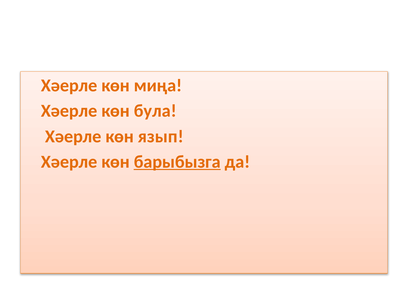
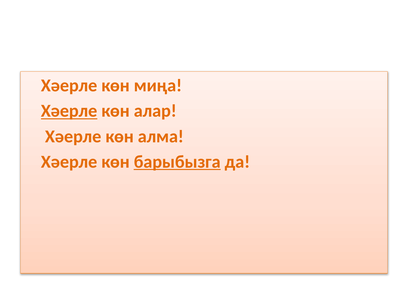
Хәерле underline: none -> present (69, 111)
була: була -> алар (155, 111)
язып: язып -> алма (161, 136)
